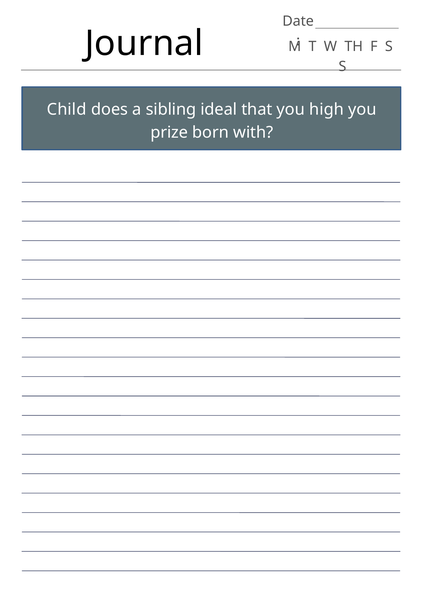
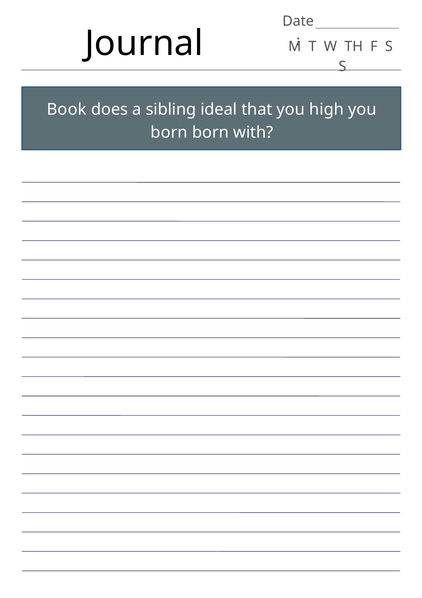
Child: Child -> Book (67, 109)
prize: prize -> born (169, 132)
